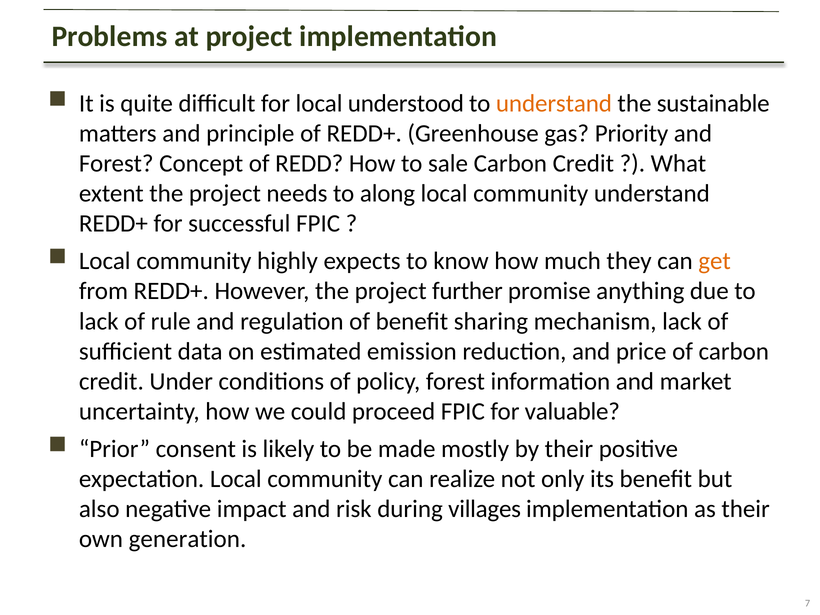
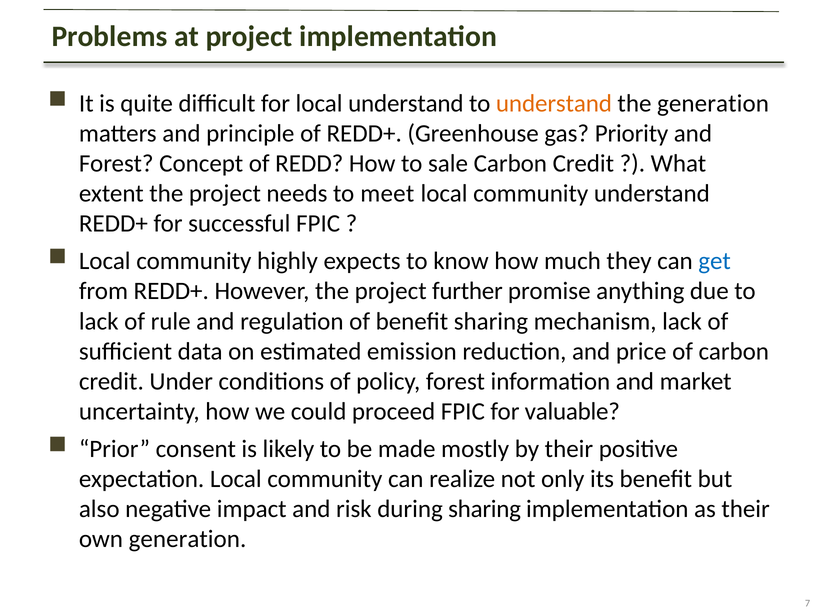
local understood: understood -> understand (406, 103)
the sustainable: sustainable -> generation (713, 103)
along: along -> meet (387, 194)
get colour: orange -> blue (715, 261)
during villages: villages -> sharing (485, 509)
